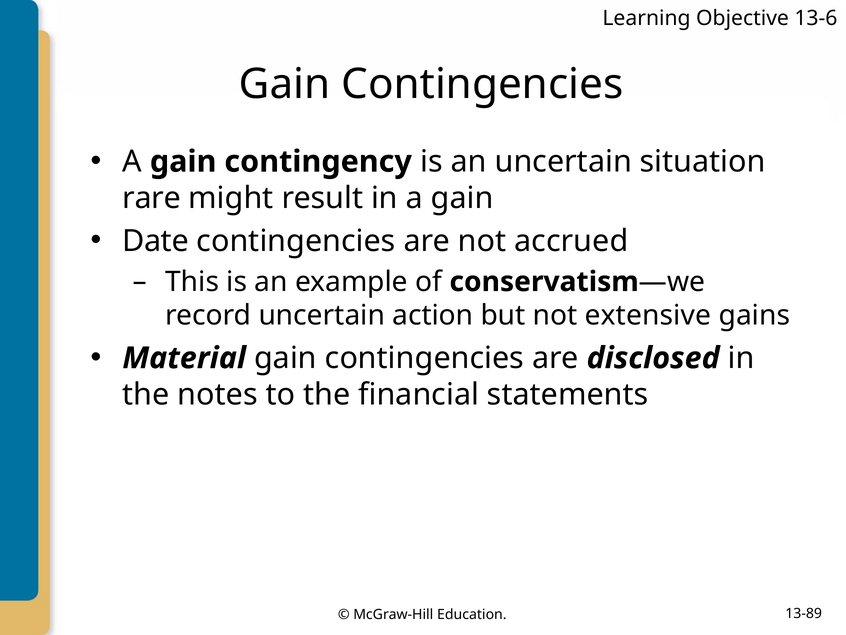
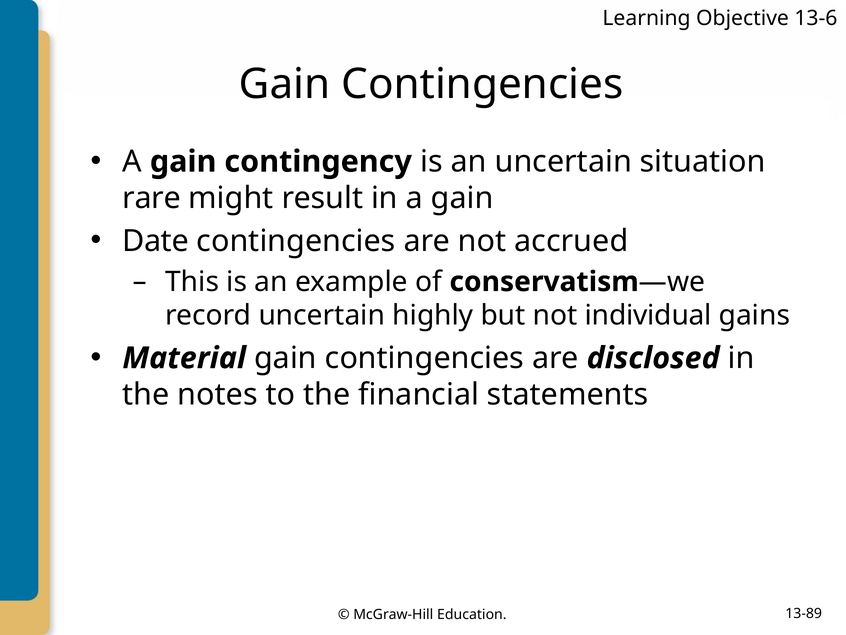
action: action -> highly (433, 315)
extensive: extensive -> individual (648, 315)
